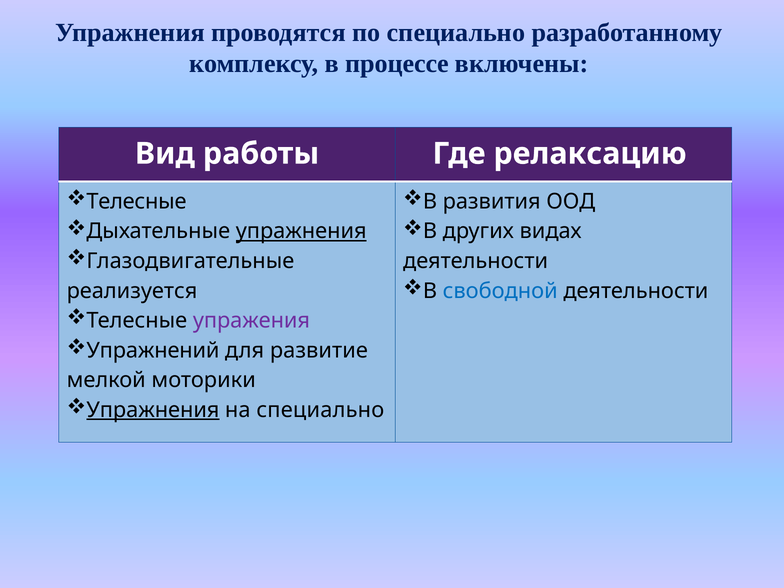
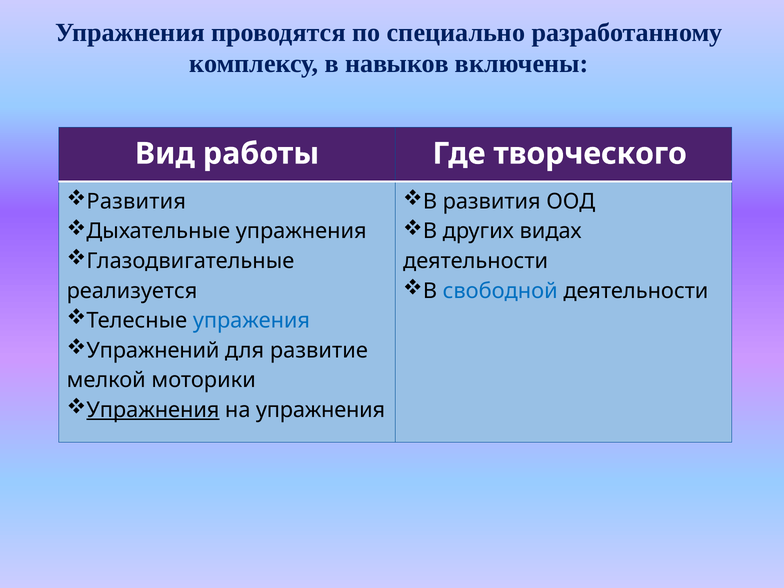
процессе: процессе -> навыков (397, 64)
релаксацию: релаксацию -> творческого (590, 154)
Телесные: Телесные -> Развития (136, 201)
упражнения underline: present -> none (301, 231)
упражения colour: purple -> blue (251, 321)
на специально: специально -> упражнения (321, 410)
